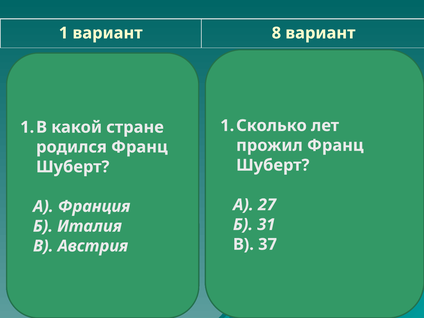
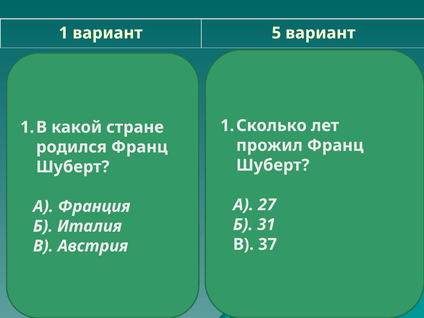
вариант 8: 8 -> 5 (276, 33)
